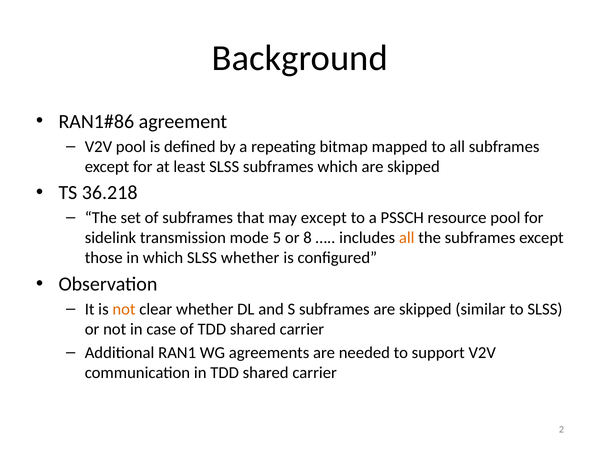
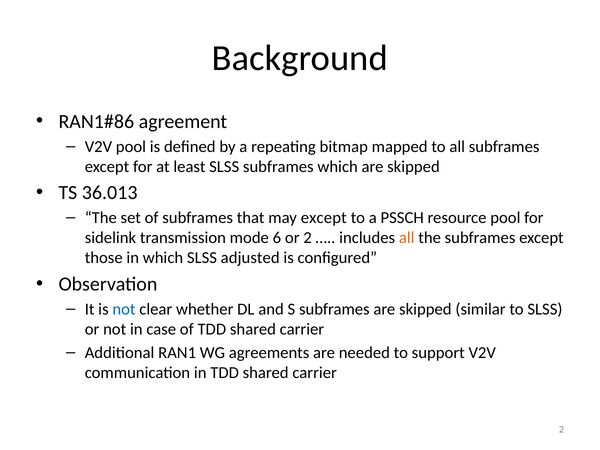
36.218: 36.218 -> 36.013 (110, 193)
5: 5 -> 6 (277, 238)
or 8: 8 -> 2 (308, 238)
SLSS whether: whether -> adjusted (250, 258)
not colour: orange -> blue (124, 309)
